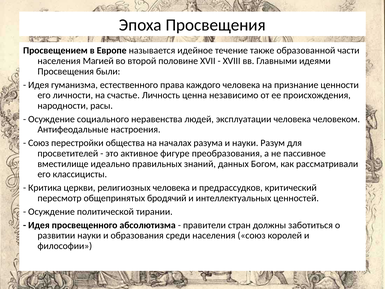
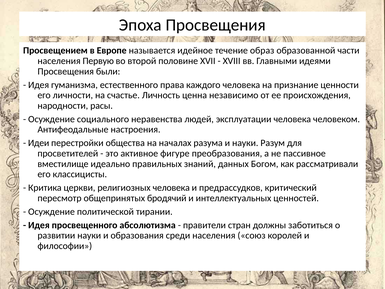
также: также -> образ (262, 50)
Магией: Магией -> Первую (98, 61)
Союз: Союз -> Идеи (39, 143)
